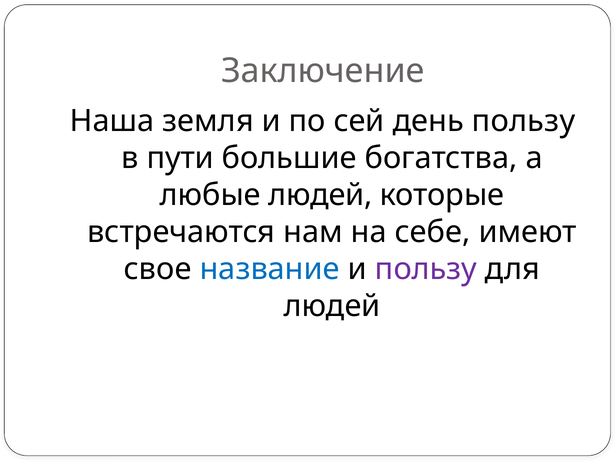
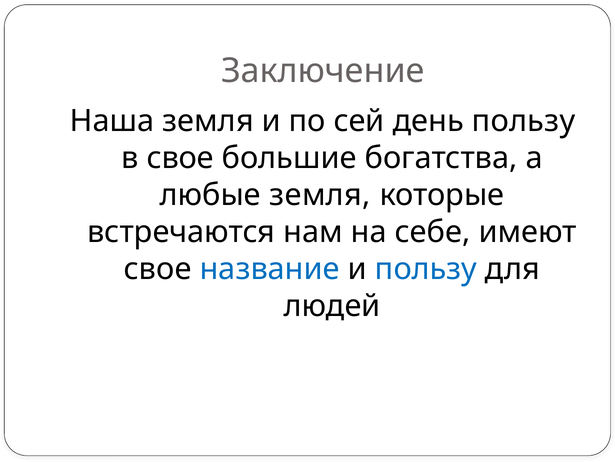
в пути: пути -> свое (180, 158)
любые людей: людей -> земля (320, 195)
пользу colour: purple -> blue (426, 269)
